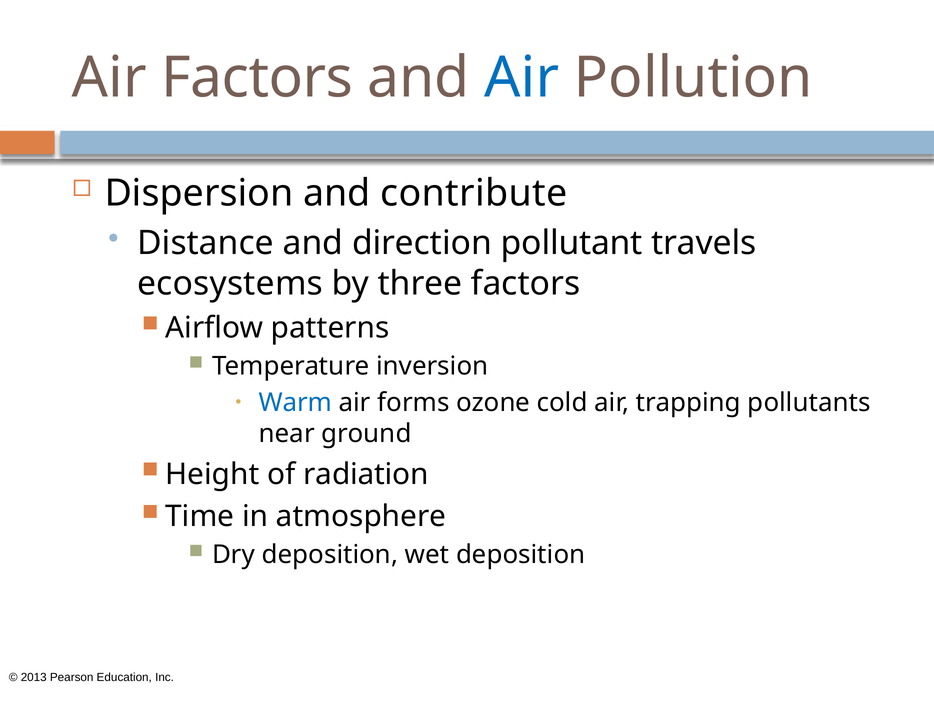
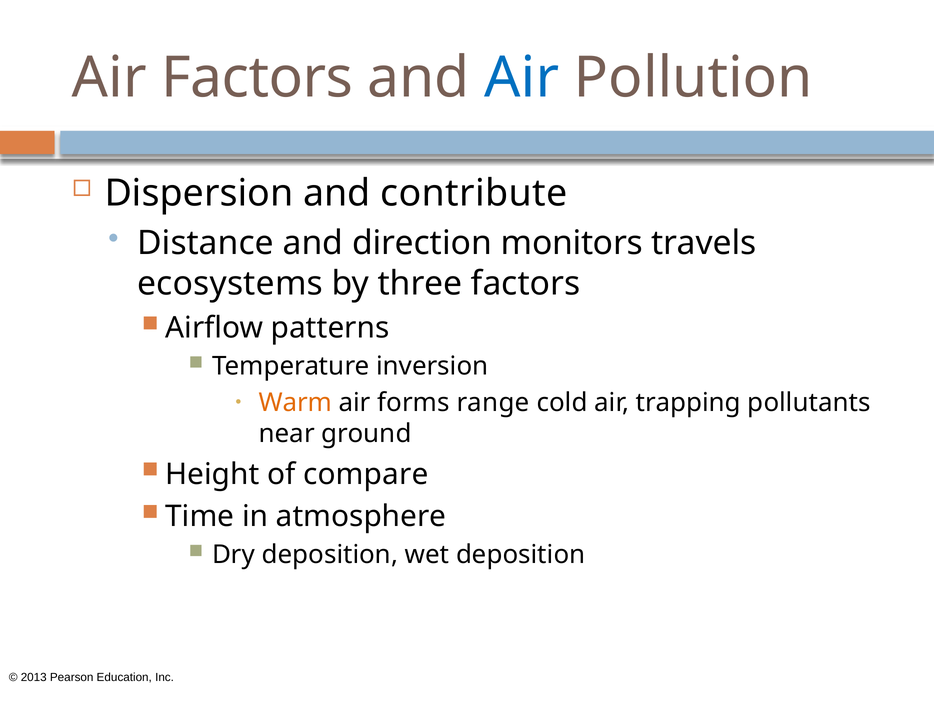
pollutant: pollutant -> monitors (572, 243)
Warm colour: blue -> orange (295, 402)
ozone: ozone -> range (493, 402)
radiation: radiation -> compare (366, 474)
